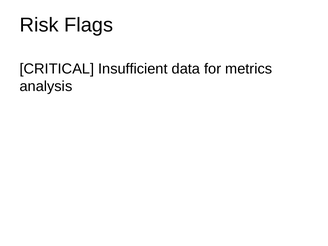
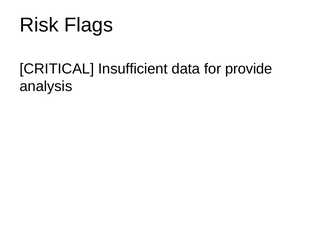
metrics: metrics -> provide (249, 69)
